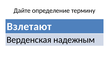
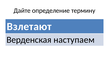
надежным: надежным -> наступаем (74, 40)
